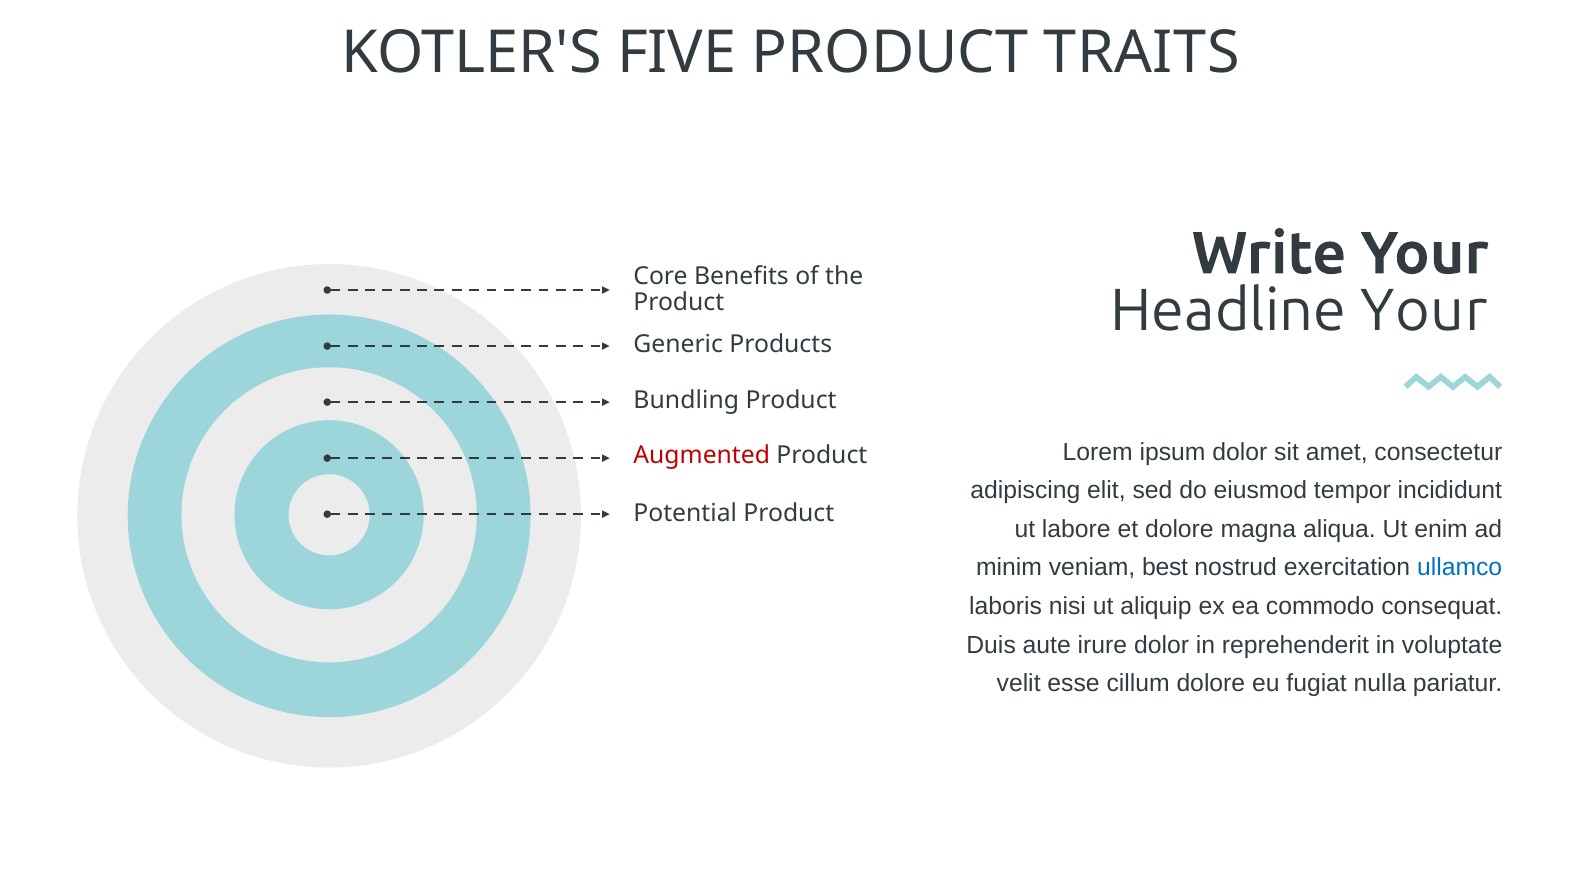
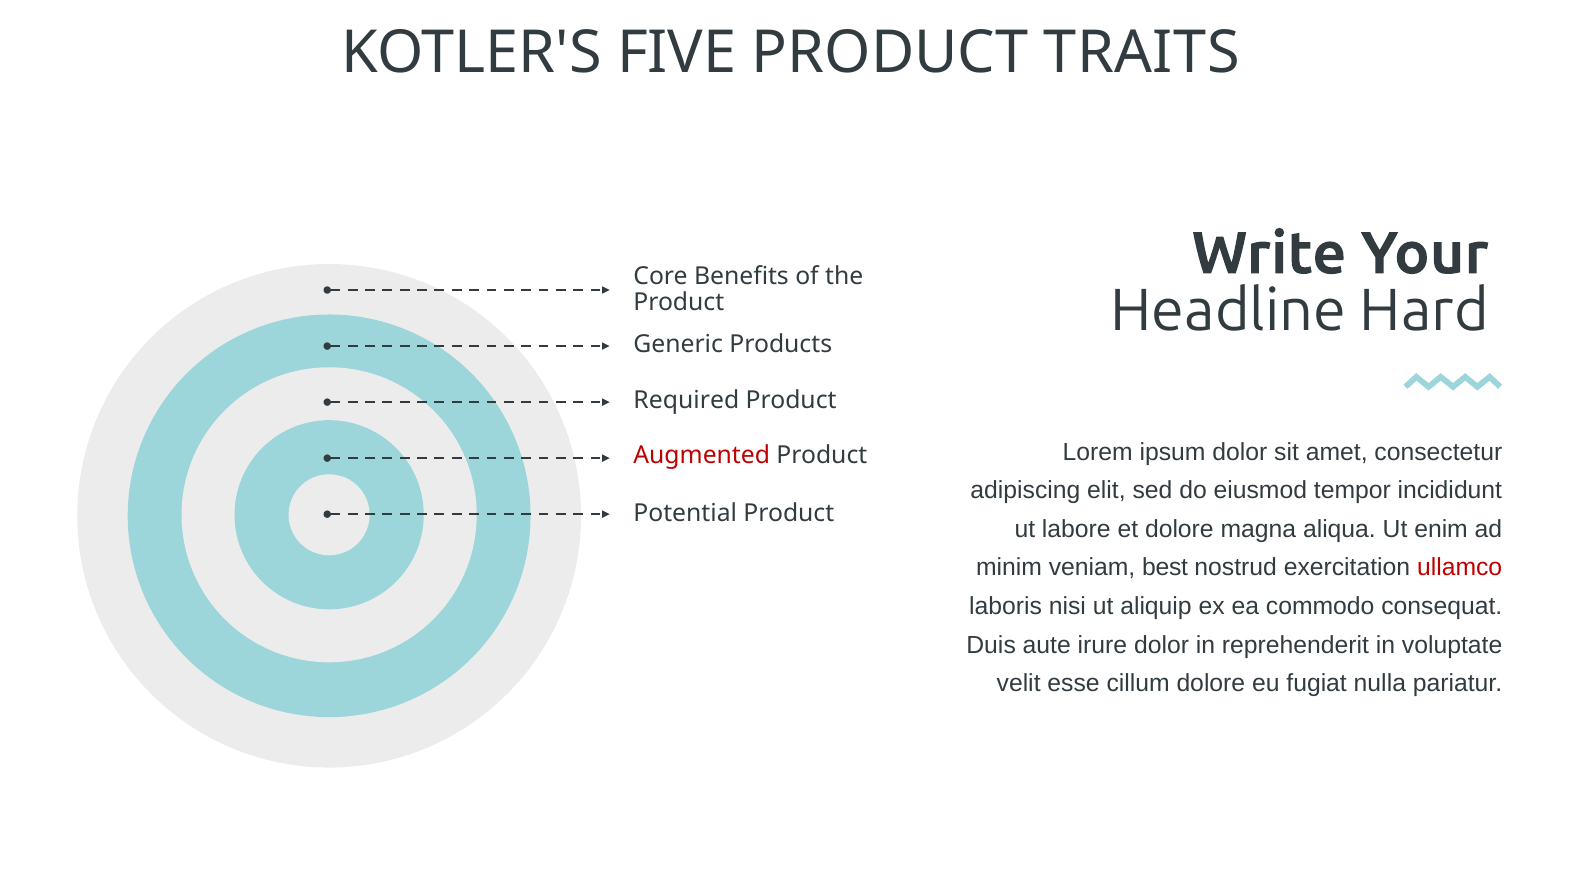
Headline Your: Your -> Hard (1425, 311)
Bundling: Bundling -> Required (686, 400)
ullamco colour: blue -> red (1460, 568)
